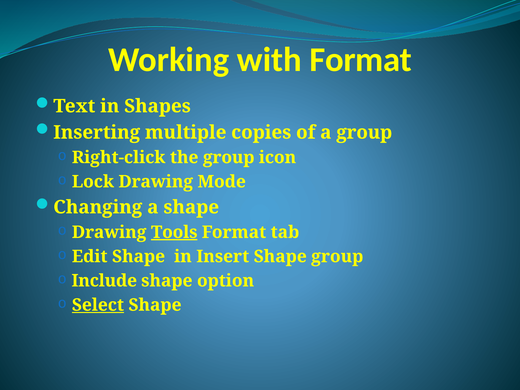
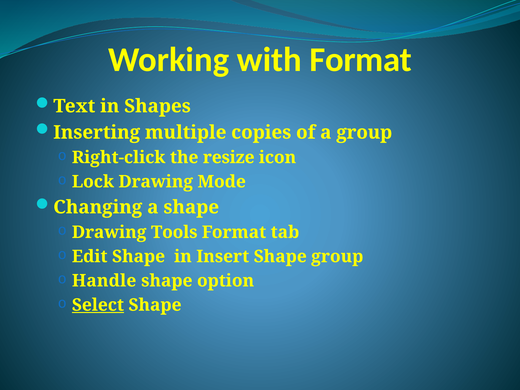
the group: group -> resize (229, 157)
Tools underline: present -> none (174, 232)
Include: Include -> Handle (104, 281)
